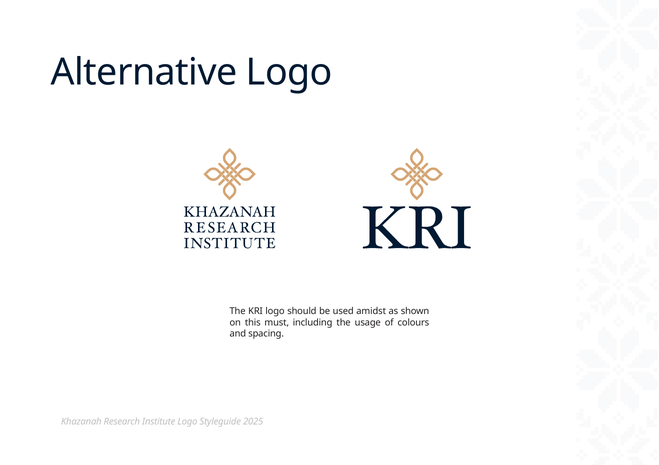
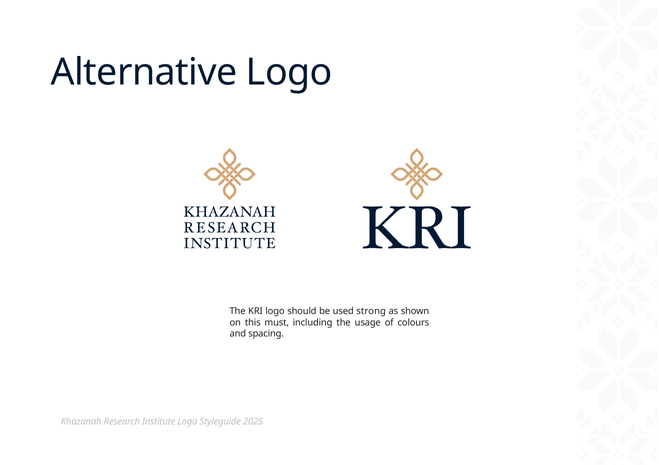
amidst: amidst -> strong (371, 312)
